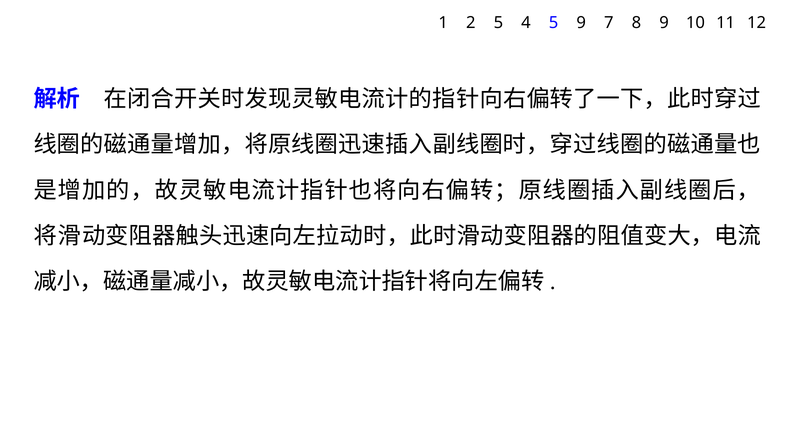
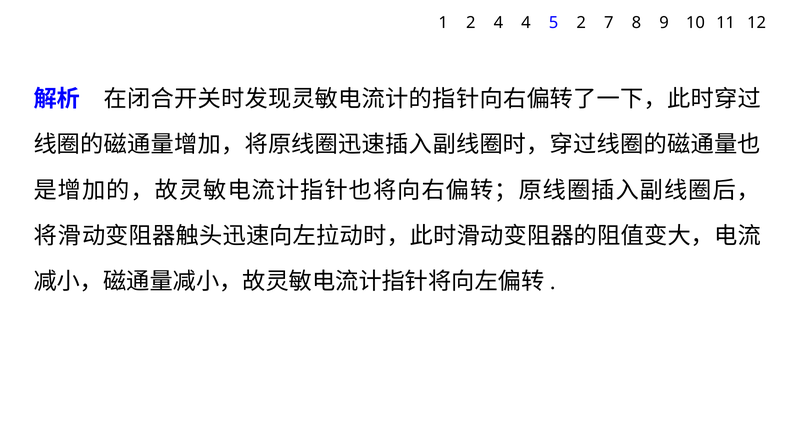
2 5: 5 -> 4 (498, 23)
5 9: 9 -> 2 (581, 23)
